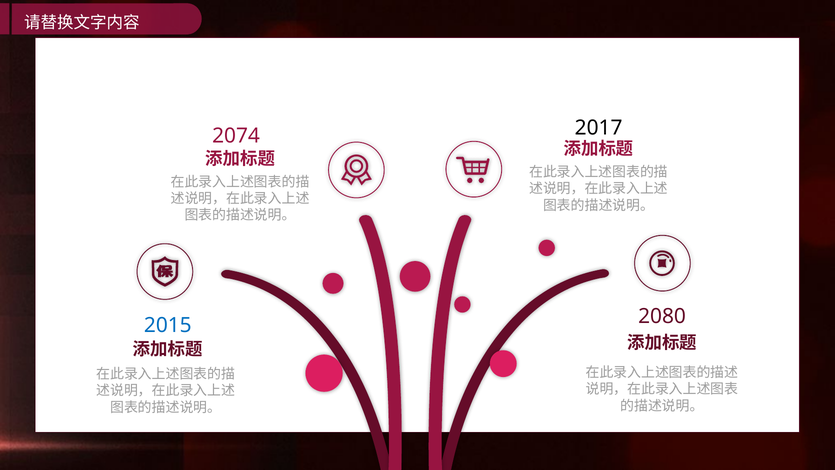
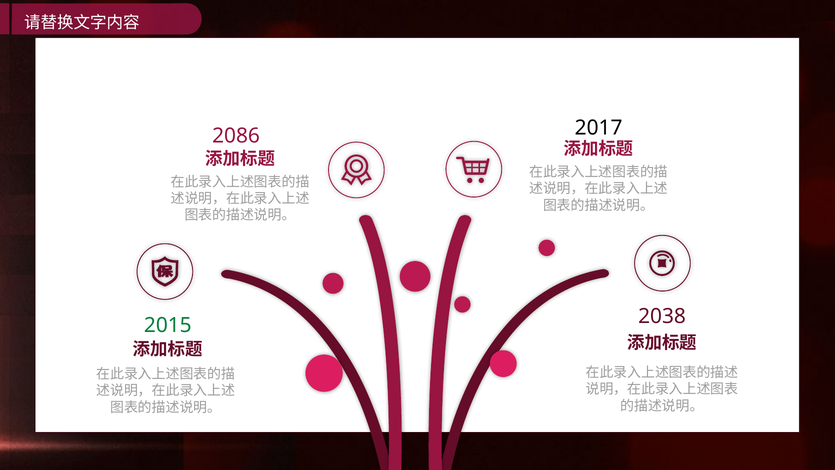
2074: 2074 -> 2086 (236, 136)
2080: 2080 -> 2038 (662, 316)
2015 colour: blue -> green (168, 325)
